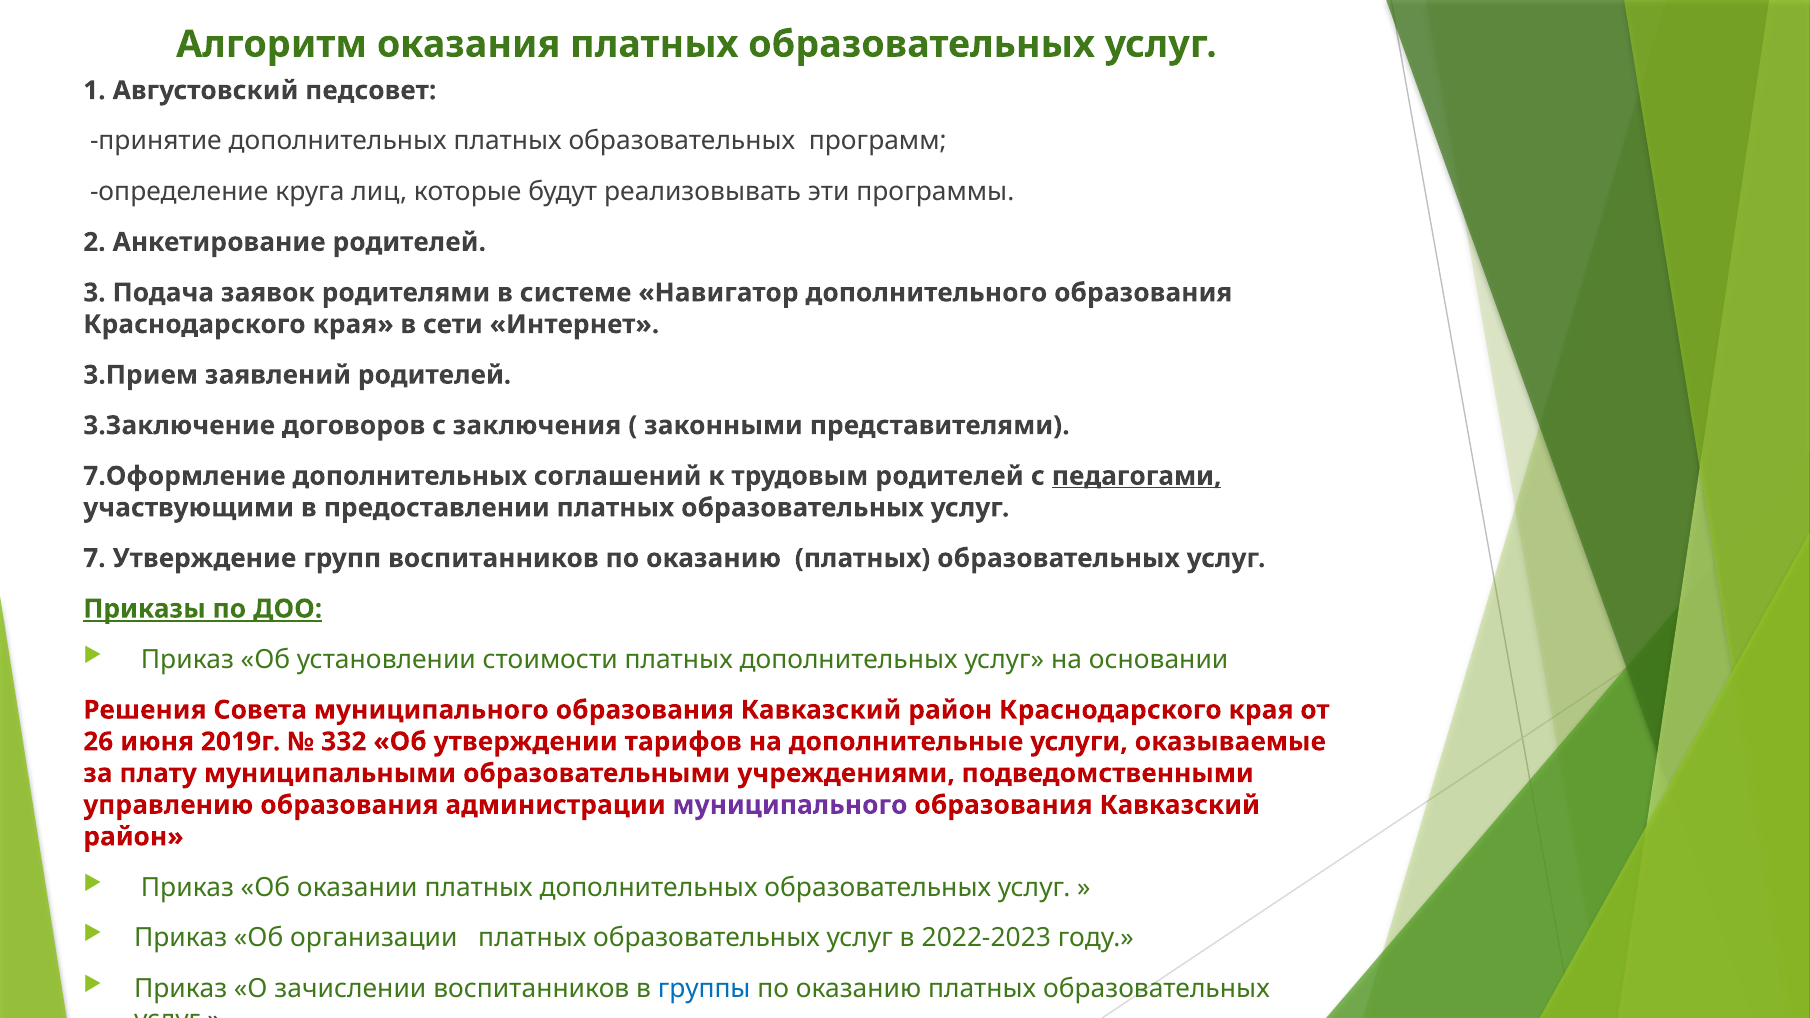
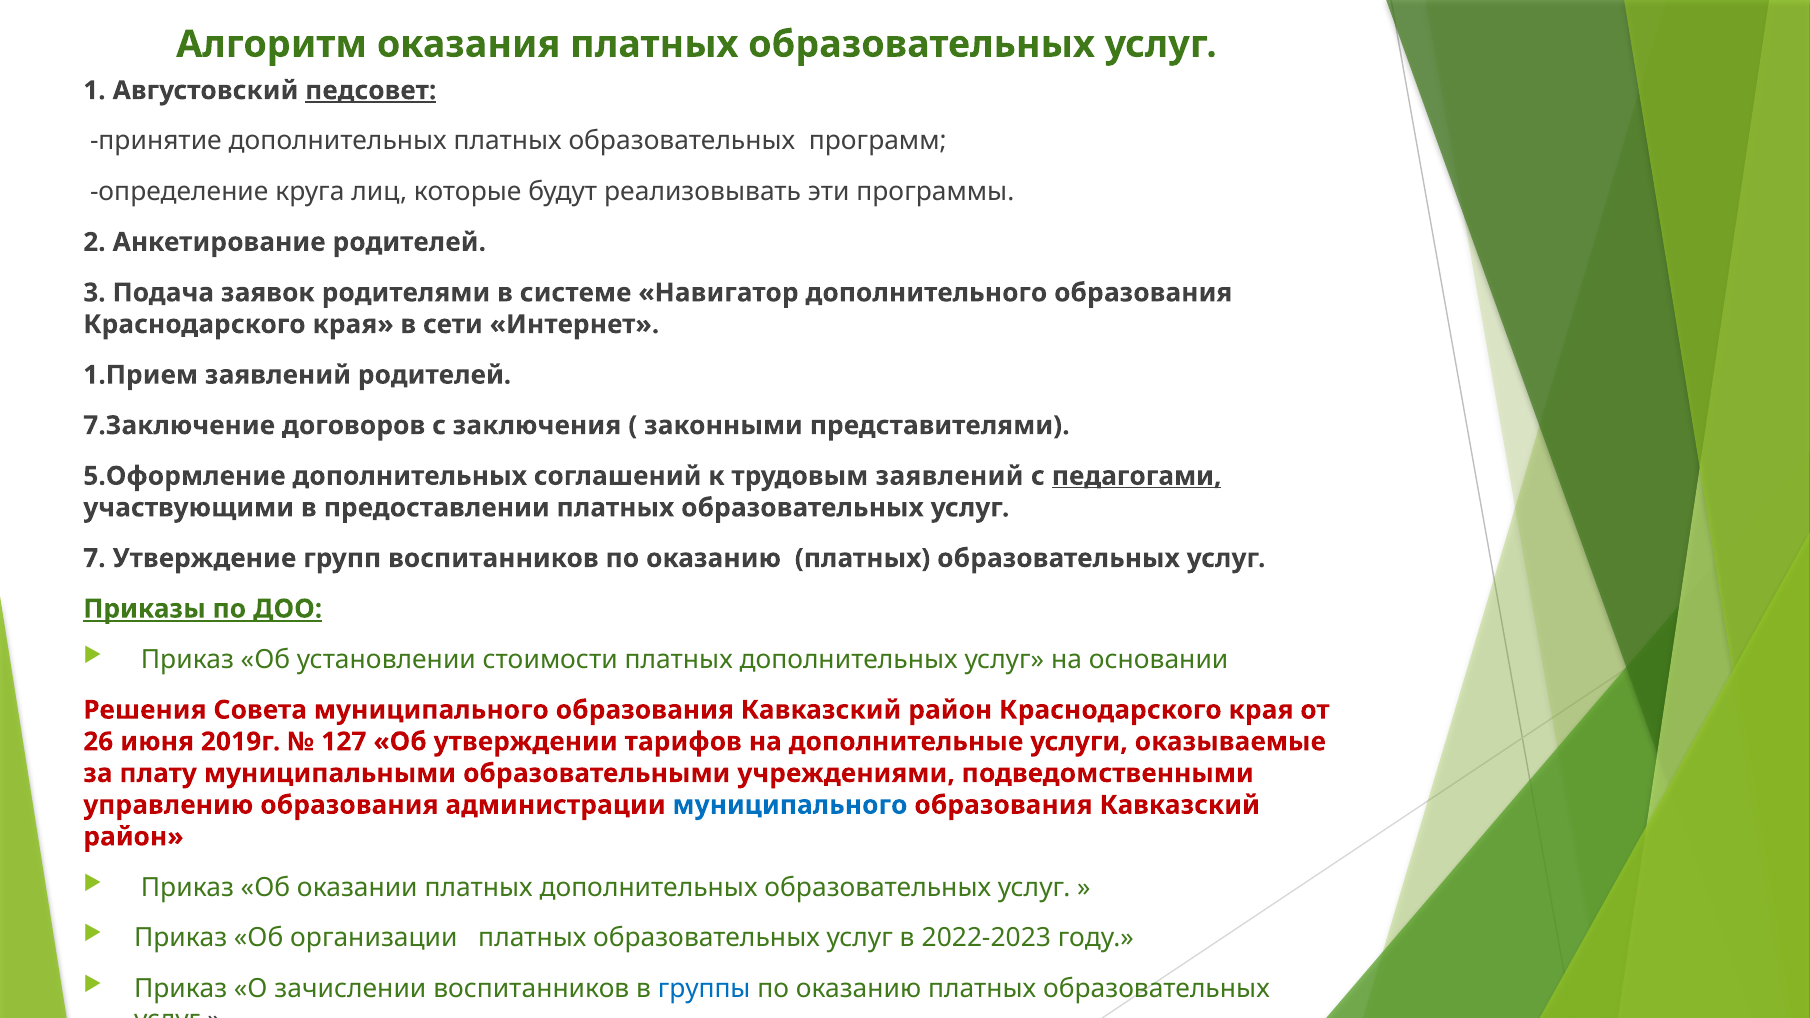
педсовет underline: none -> present (371, 91)
3.Прием: 3.Прием -> 1.Прием (141, 375)
3.Заключение: 3.Заключение -> 7.Заключение (179, 426)
7.Оформление: 7.Оформление -> 5.Оформление (184, 476)
трудовым родителей: родителей -> заявлений (949, 476)
332: 332 -> 127 (344, 742)
муниципального colour: purple -> blue (790, 805)
